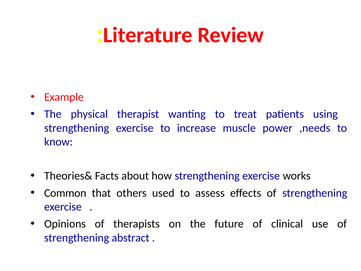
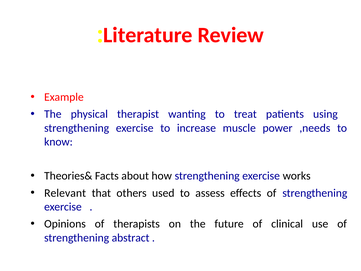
Common: Common -> Relevant (65, 193)
